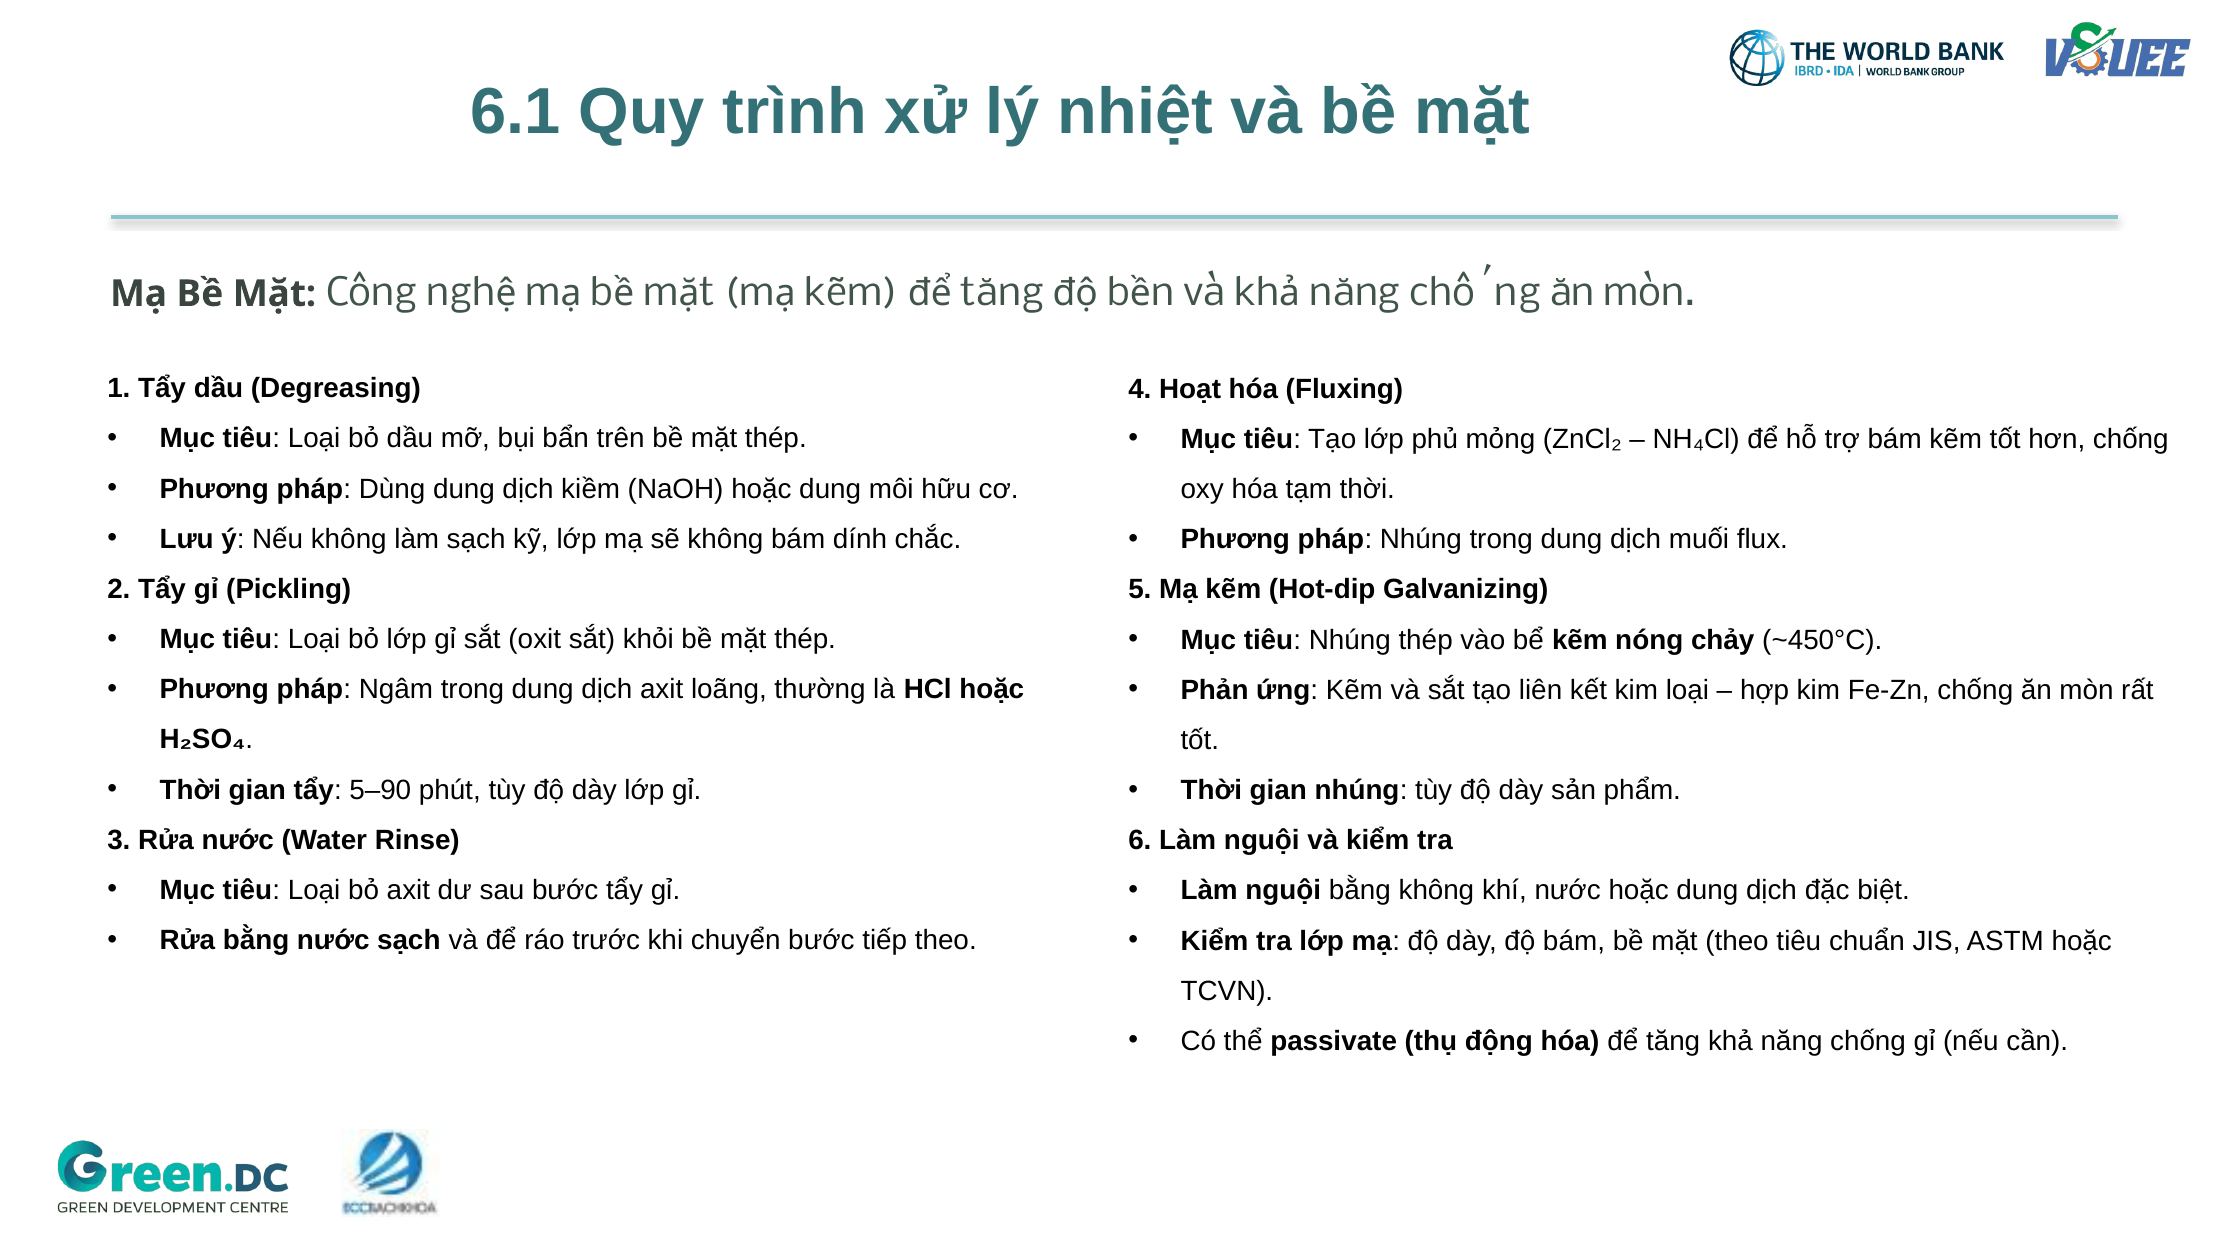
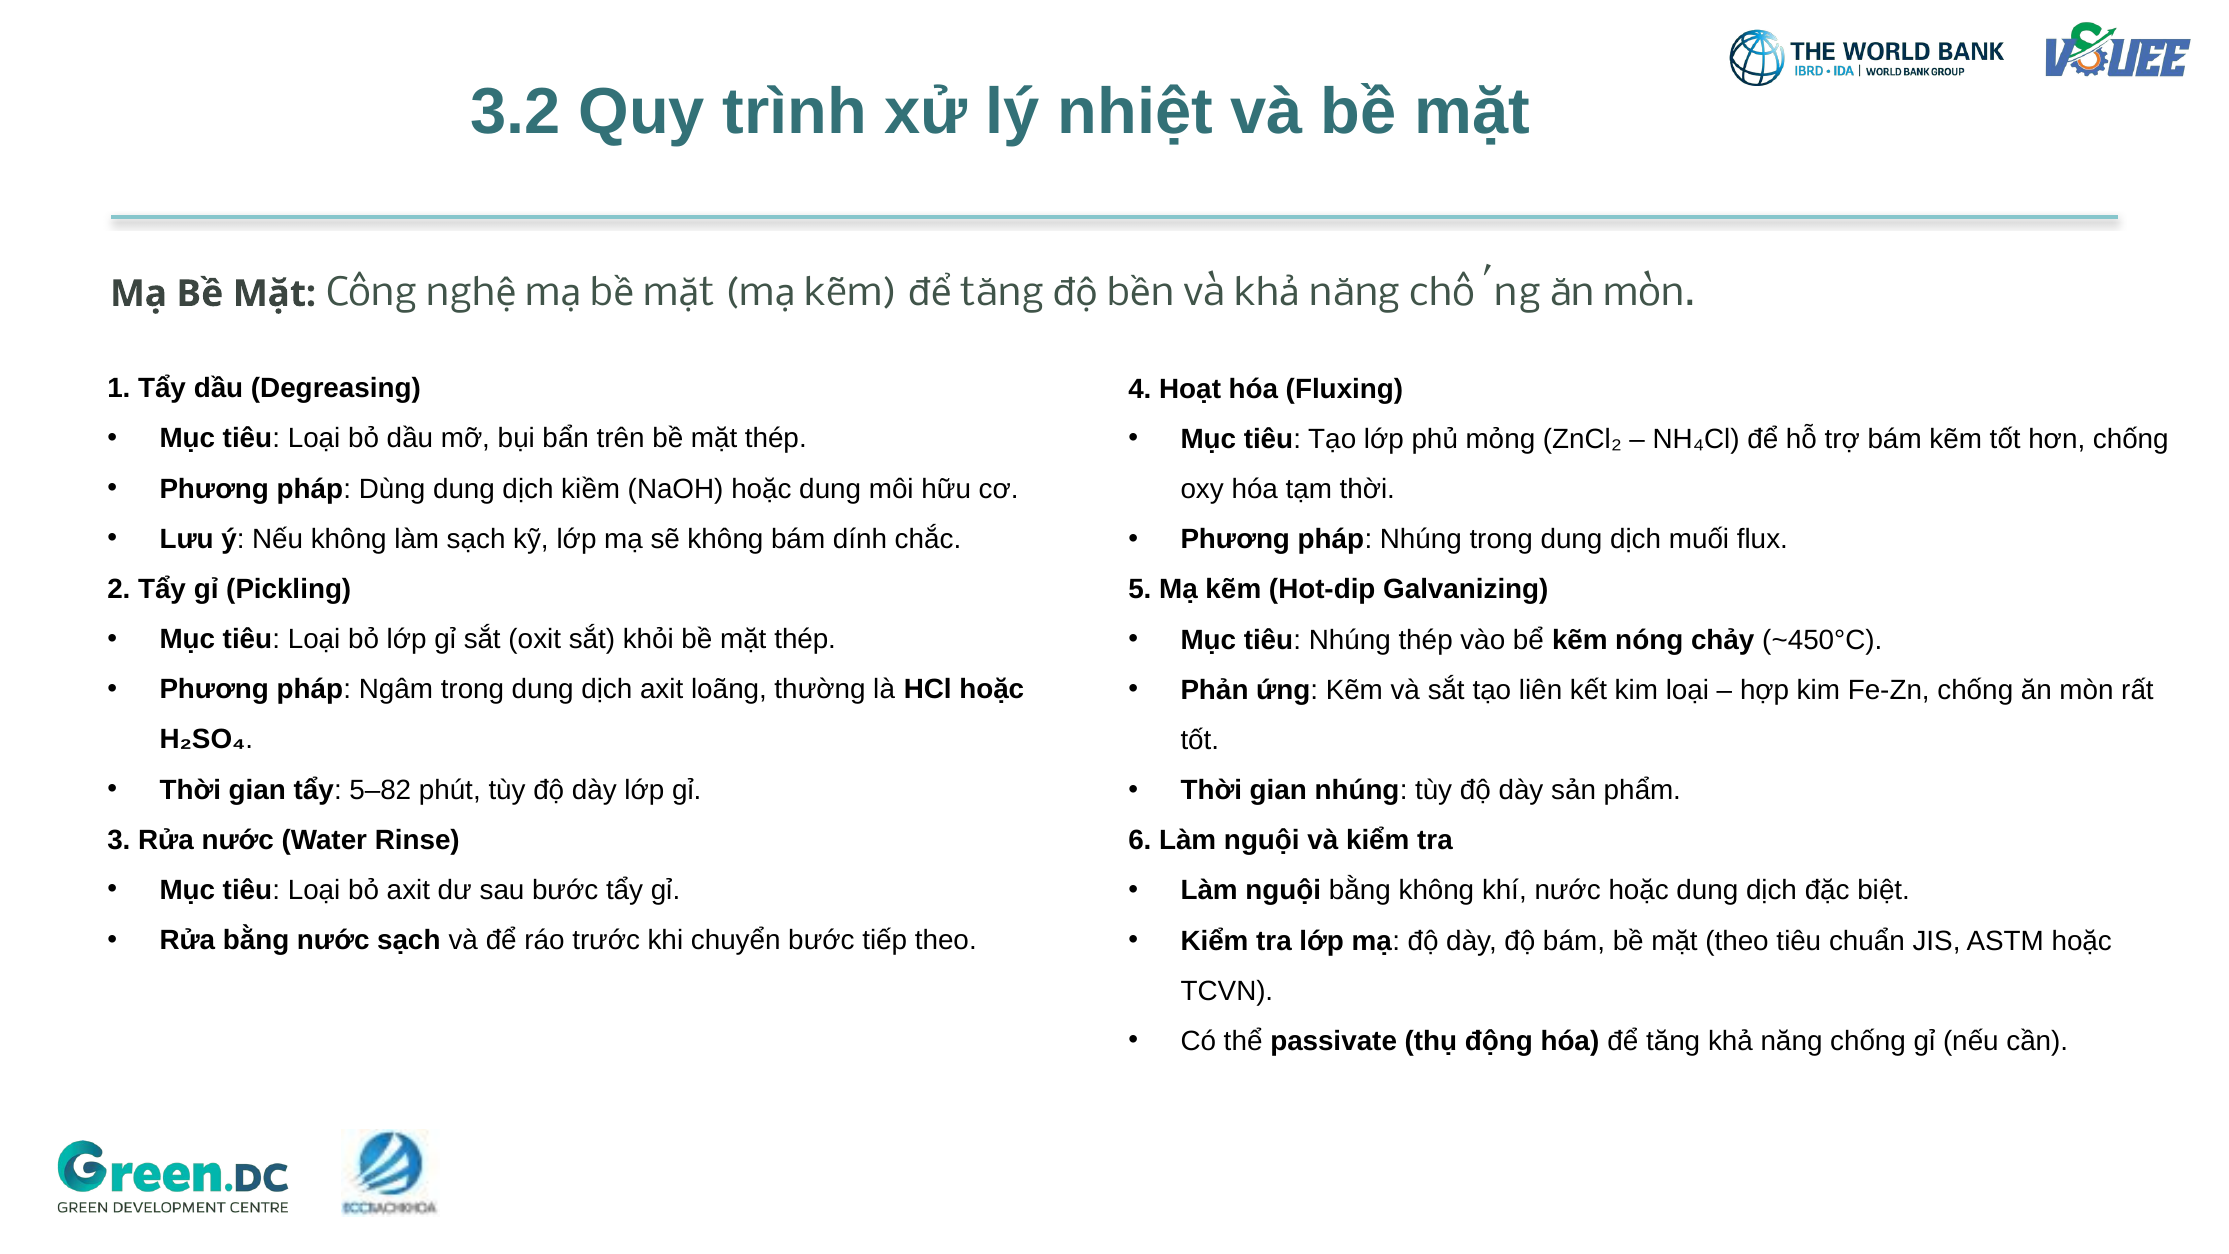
6.1: 6.1 -> 3.2 (516, 112)
5–90: 5–90 -> 5–82 (380, 790)
